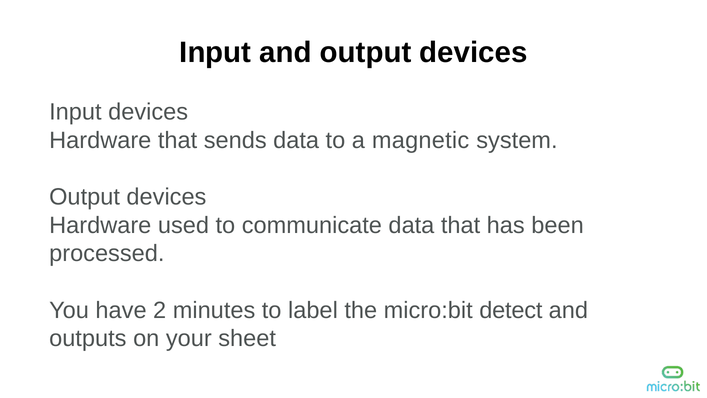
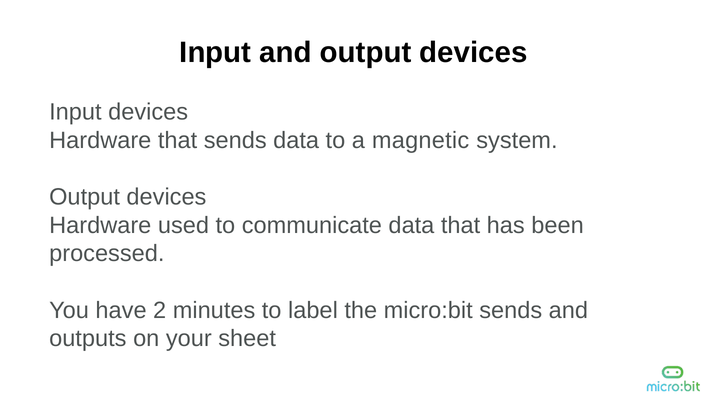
micro:bit detect: detect -> sends (511, 310)
